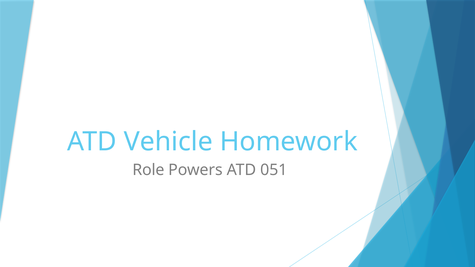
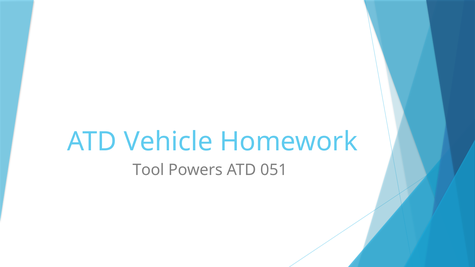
Role: Role -> Tool (148, 170)
